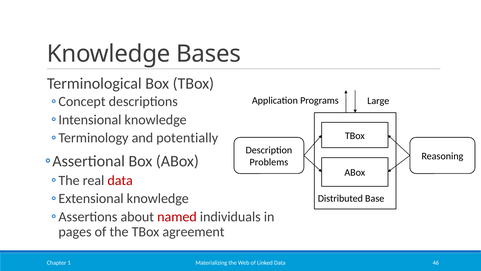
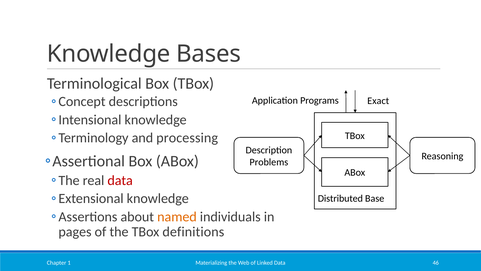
Large: Large -> Exact (378, 101)
potentially: potentially -> processing (187, 138)
named colour: red -> orange (177, 217)
agreement: agreement -> definitions (193, 232)
